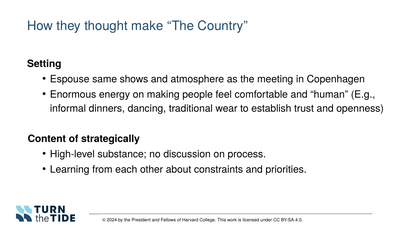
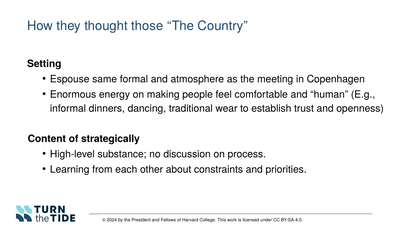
make: make -> those (147, 26)
shows: shows -> formal (134, 79)
